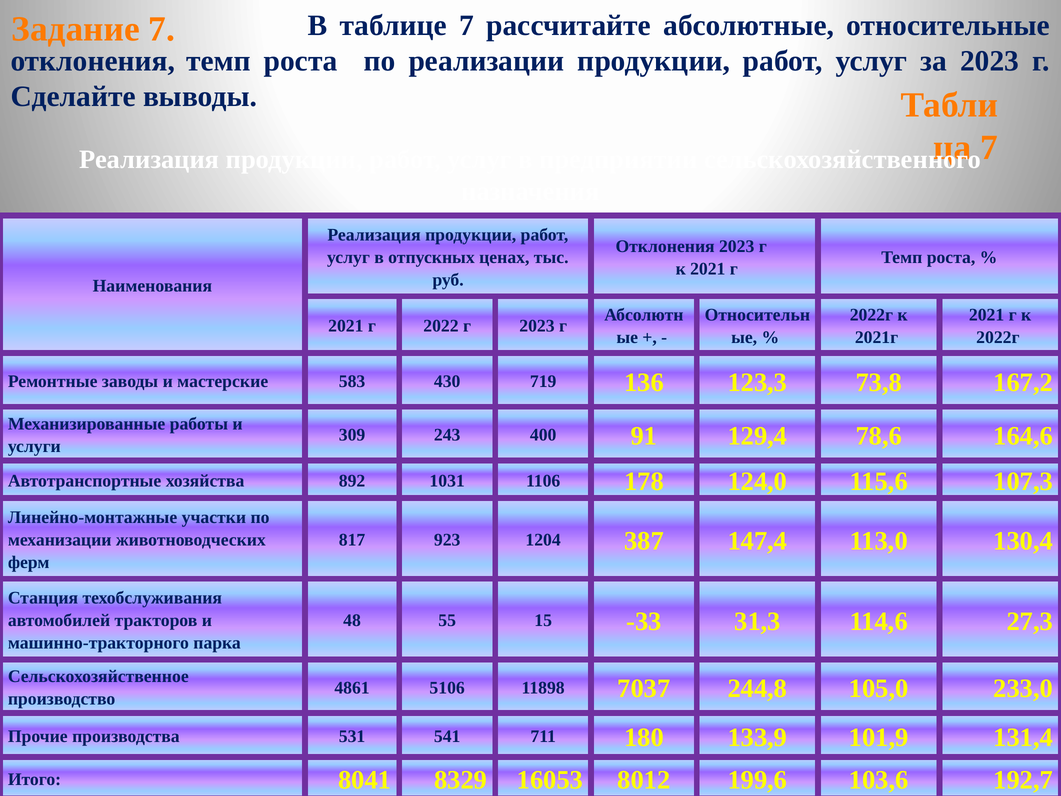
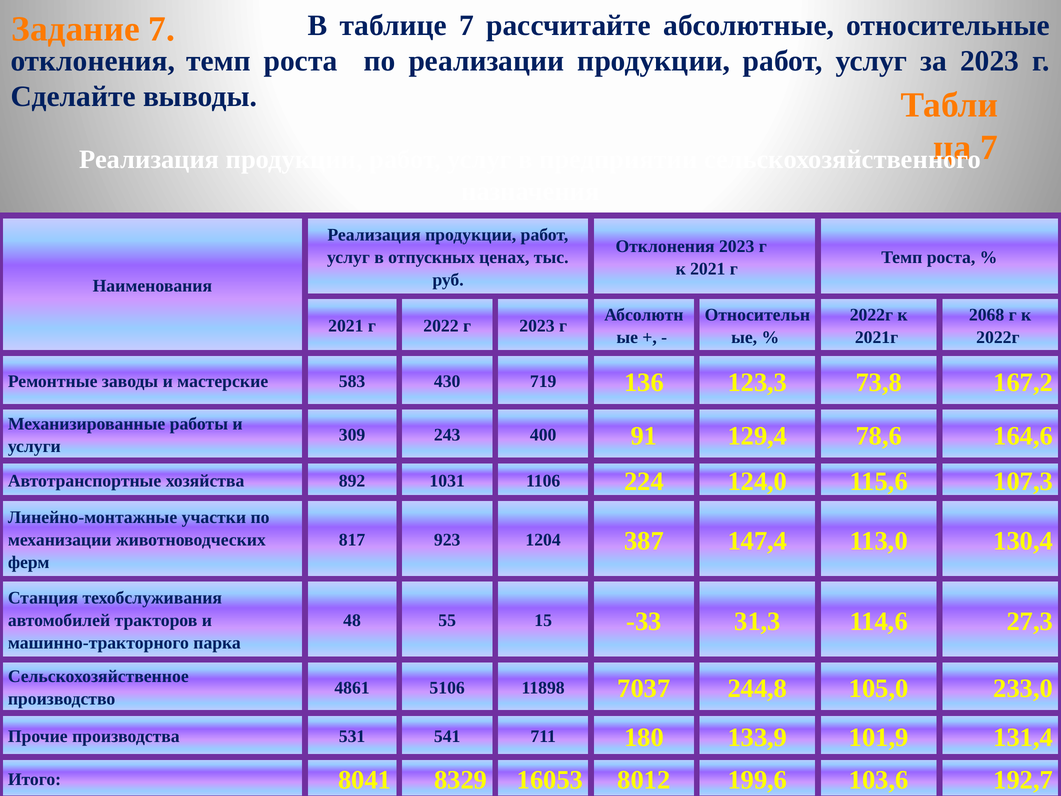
2021: 2021 -> 2068 (987, 315)
178: 178 -> 224 (644, 482)
